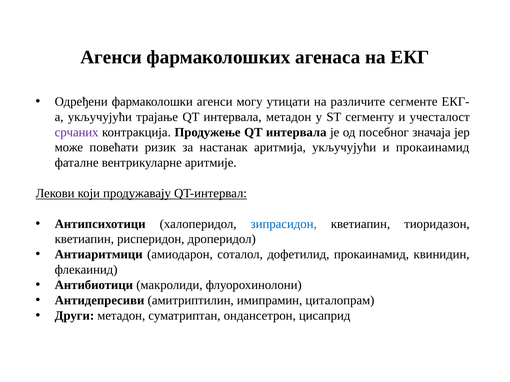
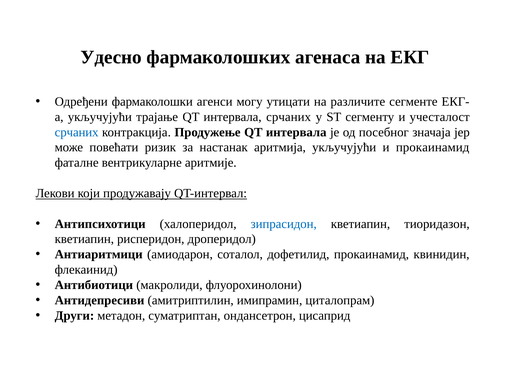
Агенси: Агенси -> Удесно (111, 57)
интервала метадон: метадон -> срчаних (289, 117)
срчаних colour: purple -> blue (77, 132)
